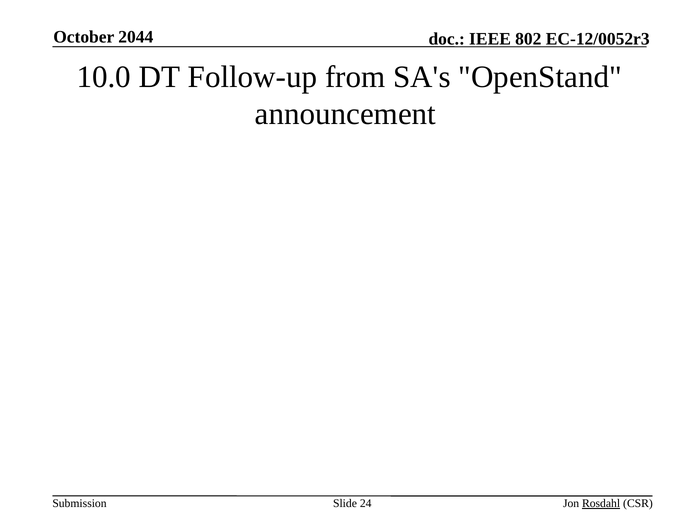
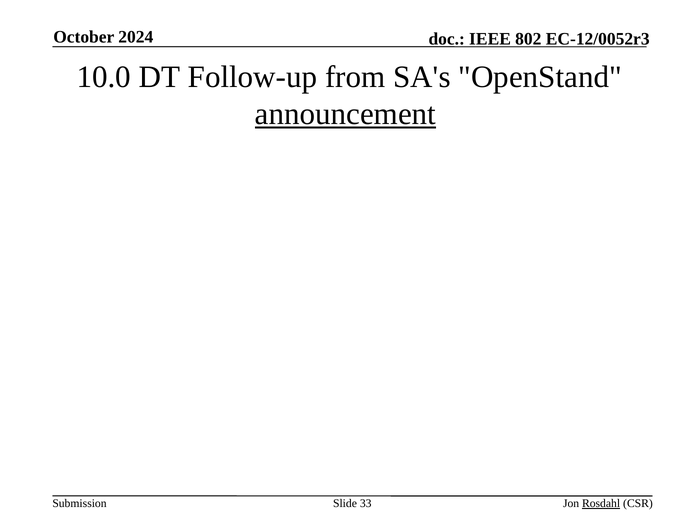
2044: 2044 -> 2024 (136, 37)
announcement underline: none -> present (346, 114)
24: 24 -> 33 (366, 503)
